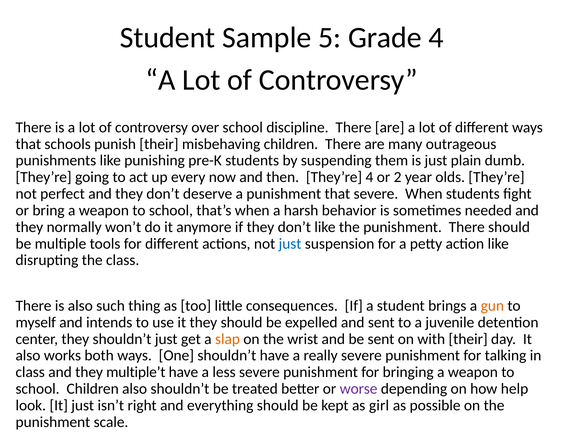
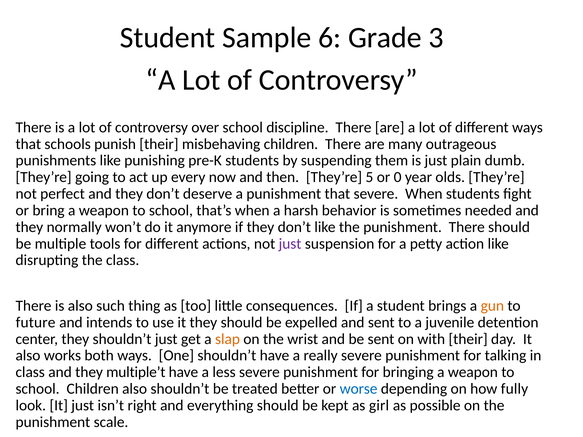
5: 5 -> 6 (330, 38)
Grade 4: 4 -> 3 (436, 38)
They’re 4: 4 -> 5 (369, 177)
2: 2 -> 0 (398, 177)
just colour: blue -> purple (290, 244)
myself: myself -> future (36, 323)
worse colour: purple -> blue (359, 389)
help: help -> fully (515, 389)
